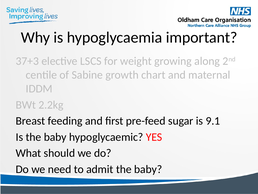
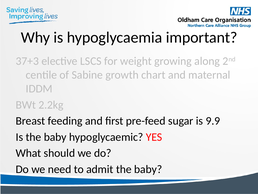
9.1: 9.1 -> 9.9 (213, 121)
